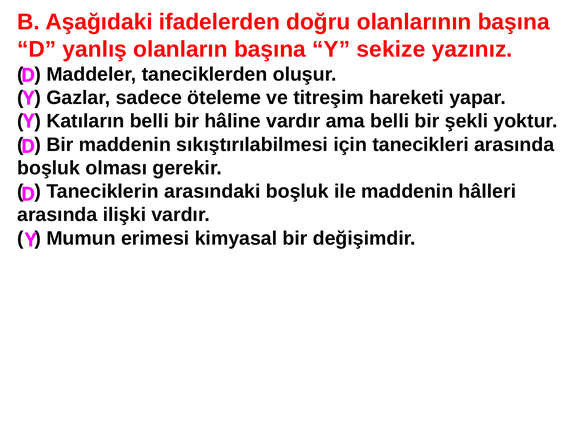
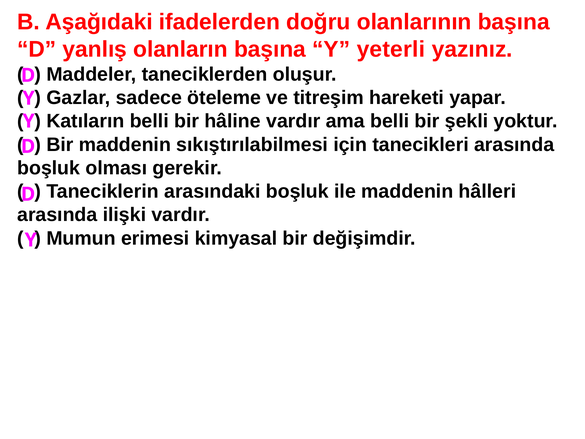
sekize: sekize -> yeterli (391, 49)
